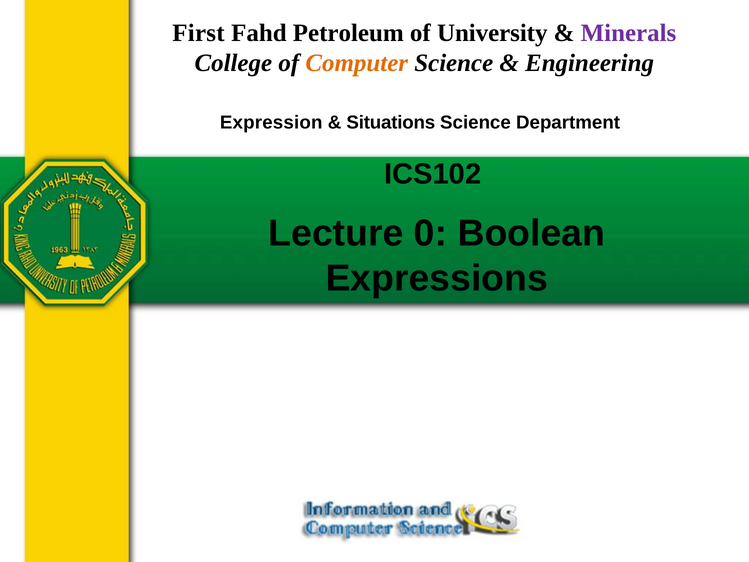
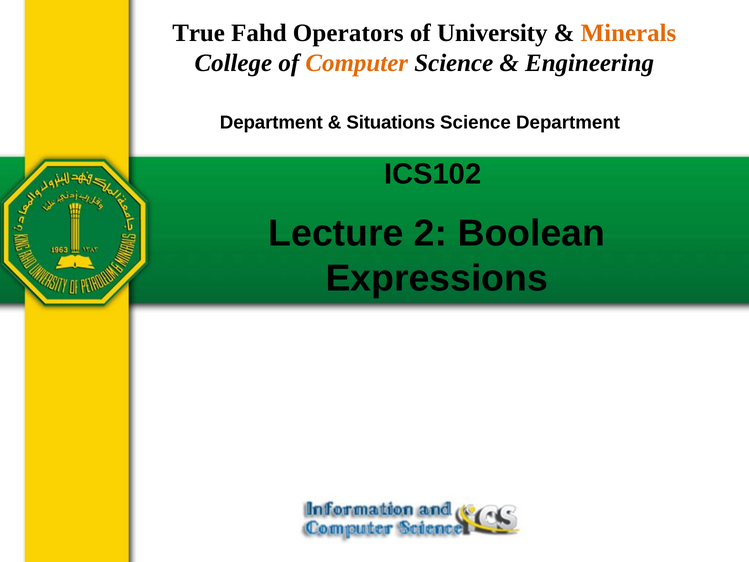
First: First -> True (199, 33)
Petroleum: Petroleum -> Operators (348, 33)
Minerals colour: purple -> orange (628, 33)
Expression: Expression -> Department (271, 122)
0: 0 -> 2 (431, 233)
